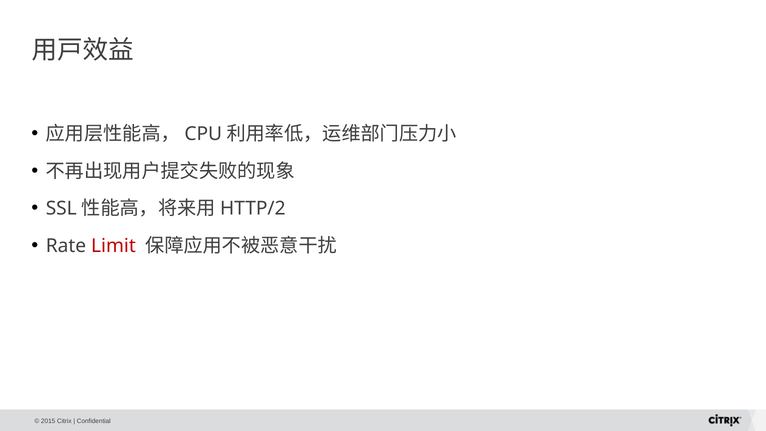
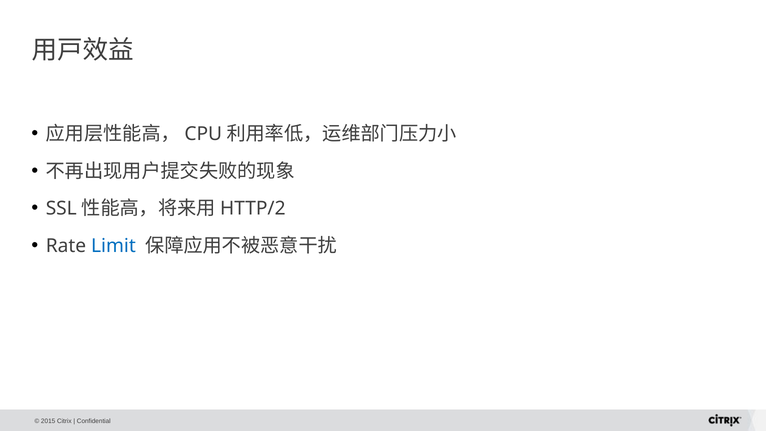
Limit colour: red -> blue (113, 246)
